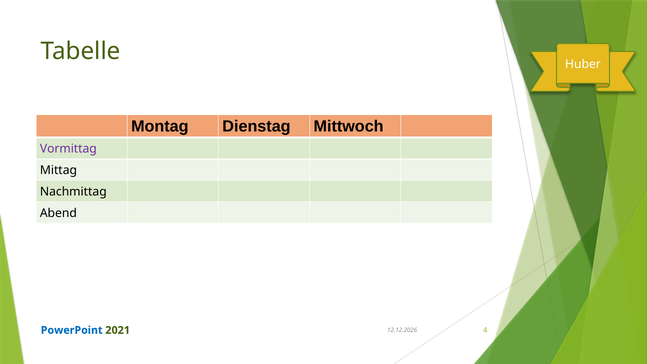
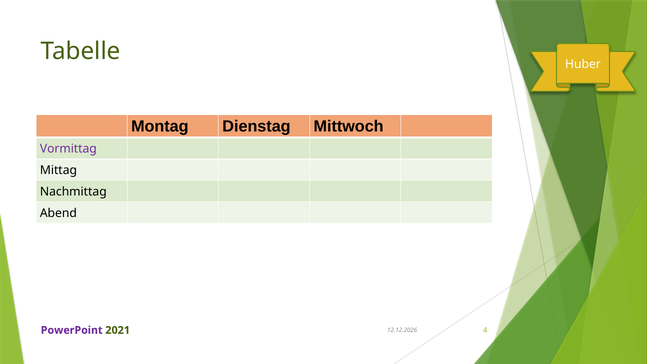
PowerPoint colour: blue -> purple (72, 330)
